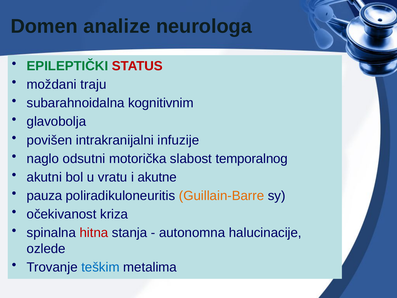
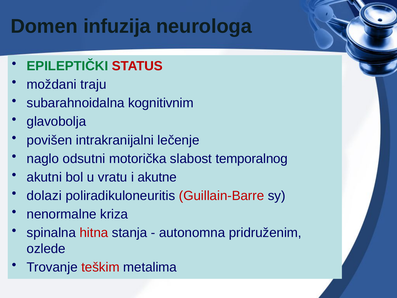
analize: analize -> infuzija (117, 26)
infuzije: infuzije -> lečenje (178, 140)
pauza: pauza -> dolazi (44, 196)
Guillain-Barre colour: orange -> red (222, 196)
očekivanost: očekivanost -> nenormalne (62, 214)
halucinacije: halucinacije -> pridruženim (265, 233)
teškim colour: blue -> red (100, 267)
